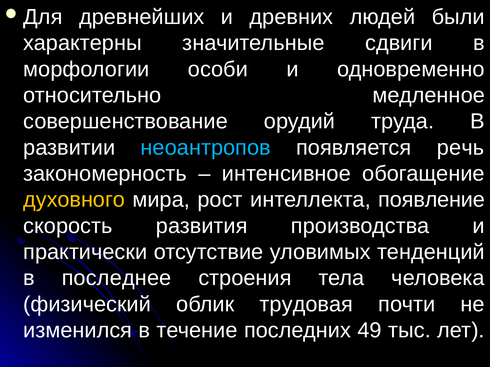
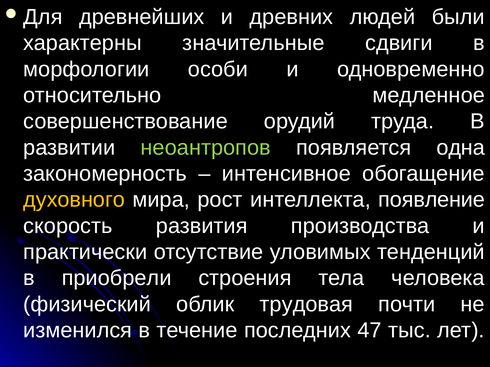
неоантропов colour: light blue -> light green (206, 148)
речь: речь -> одна (461, 148)
последнее: последнее -> приобрели (117, 278)
49: 49 -> 47 (370, 331)
